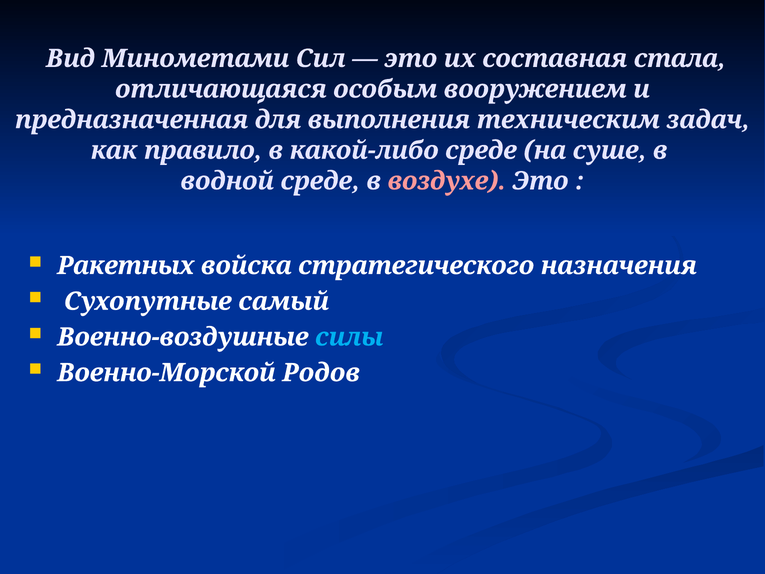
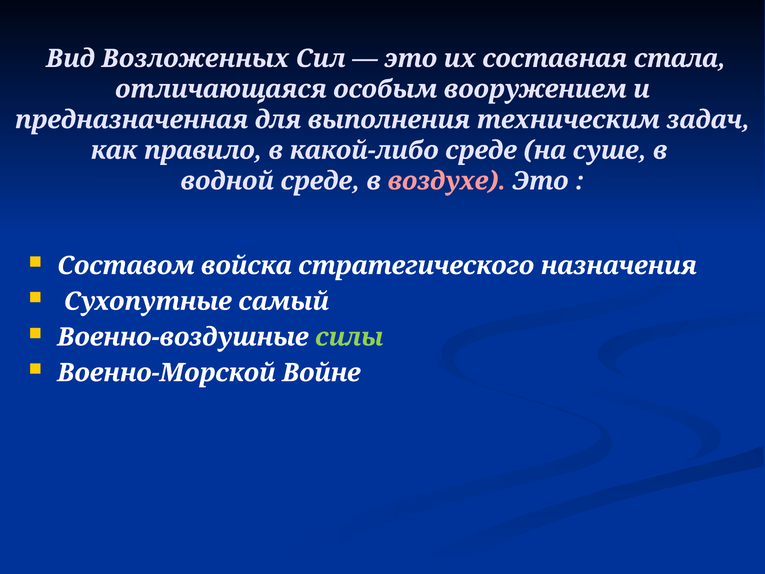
Минометами: Минометами -> Возложенных (195, 59)
Ракетных: Ракетных -> Составом (126, 266)
силы colour: light blue -> light green (349, 337)
Родов: Родов -> Войне (321, 373)
